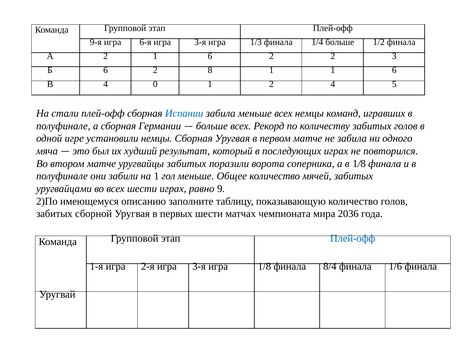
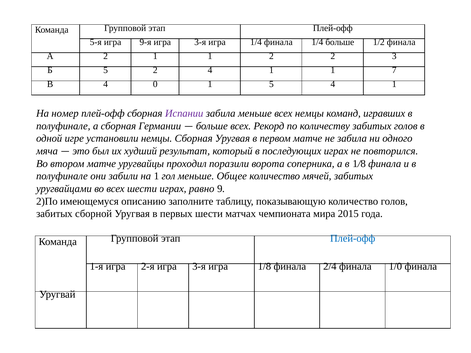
9-я: 9-я -> 5-я (96, 42)
6-я: 6-я -> 9-я (145, 42)
игра 1/3: 1/3 -> 1/4 (256, 42)
2 1 6: 6 -> 1 (210, 56)
Б 6: 6 -> 5 (106, 70)
2 8: 8 -> 4 (210, 70)
1 1 6: 6 -> 7 (394, 70)
1 2: 2 -> 5 (271, 84)
5: 5 -> 1 (394, 84)
стали: стали -> номер (65, 114)
Испании colour: blue -> purple (184, 114)
уругвайцы забитых: забитых -> проходил (187, 164)
2036: 2036 -> 2015 (348, 214)
8/4: 8/4 -> 2/4 (330, 267)
1/6: 1/6 -> 1/0 (395, 267)
